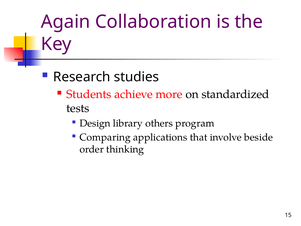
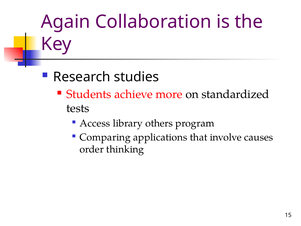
Design: Design -> Access (95, 123)
beside: beside -> causes (259, 137)
